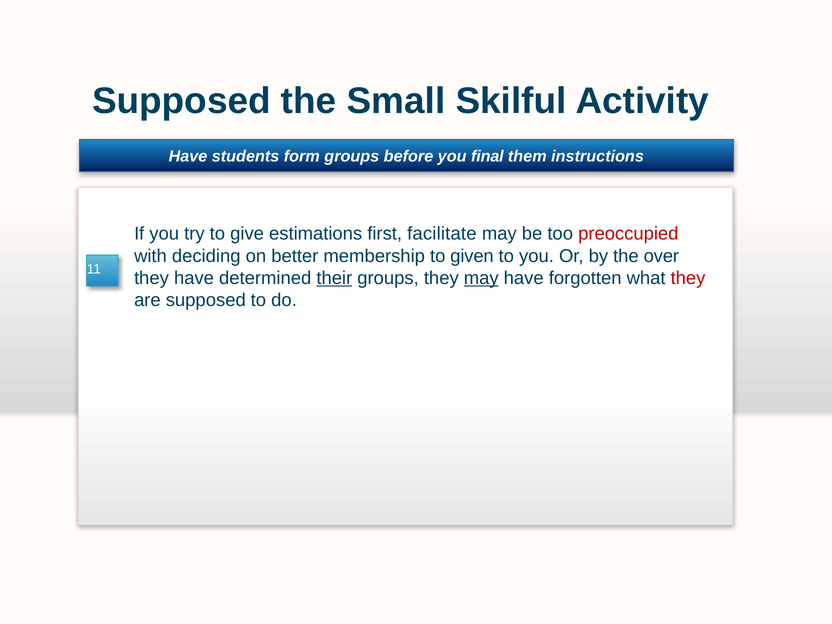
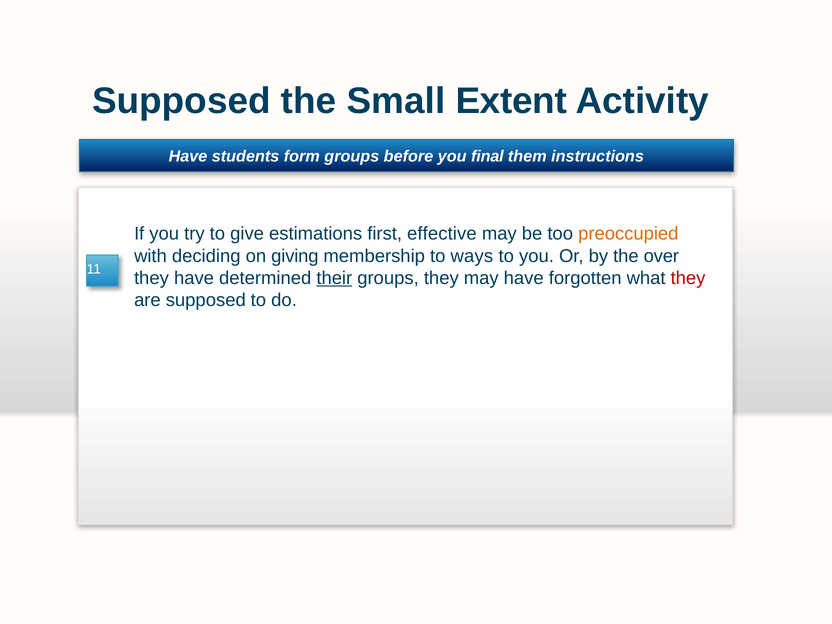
Skilful: Skilful -> Extent (511, 101)
facilitate: facilitate -> effective (442, 234)
preoccupied colour: red -> orange (628, 234)
better: better -> giving (295, 256)
given: given -> ways (472, 256)
may underline: present -> none (481, 278)
